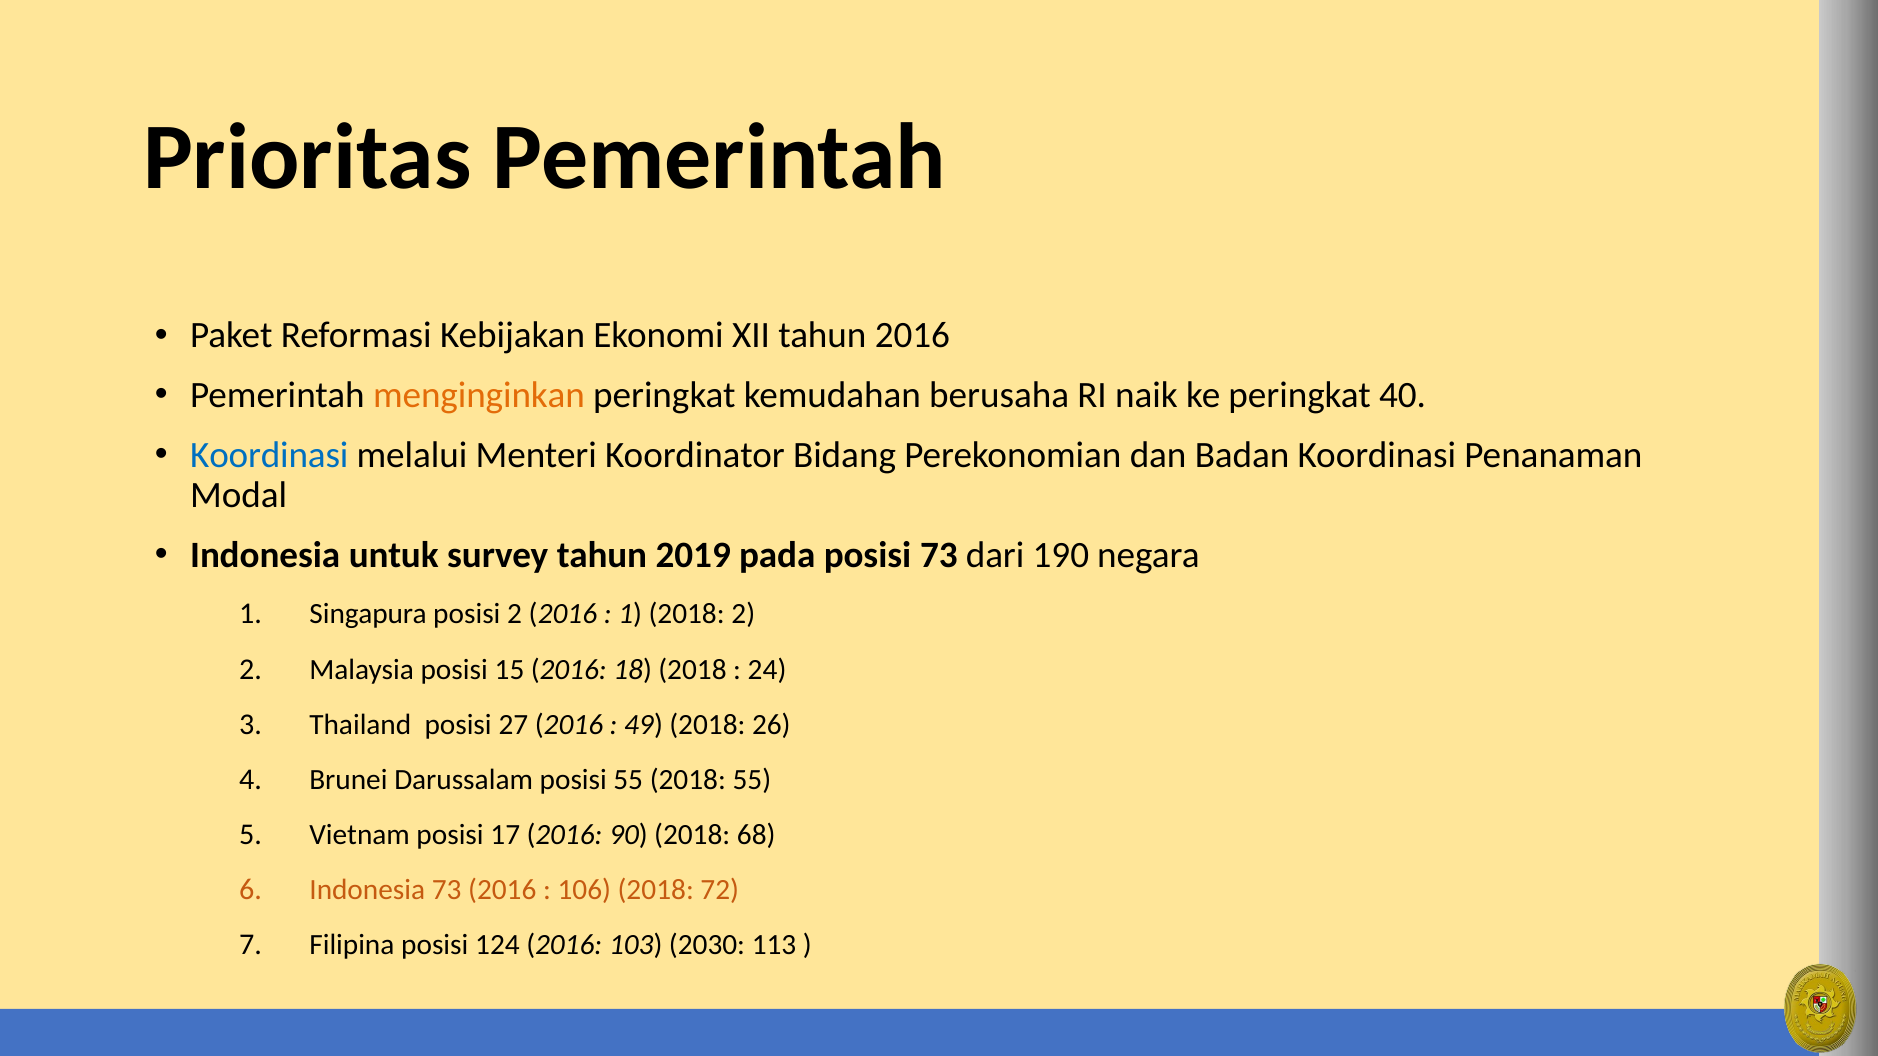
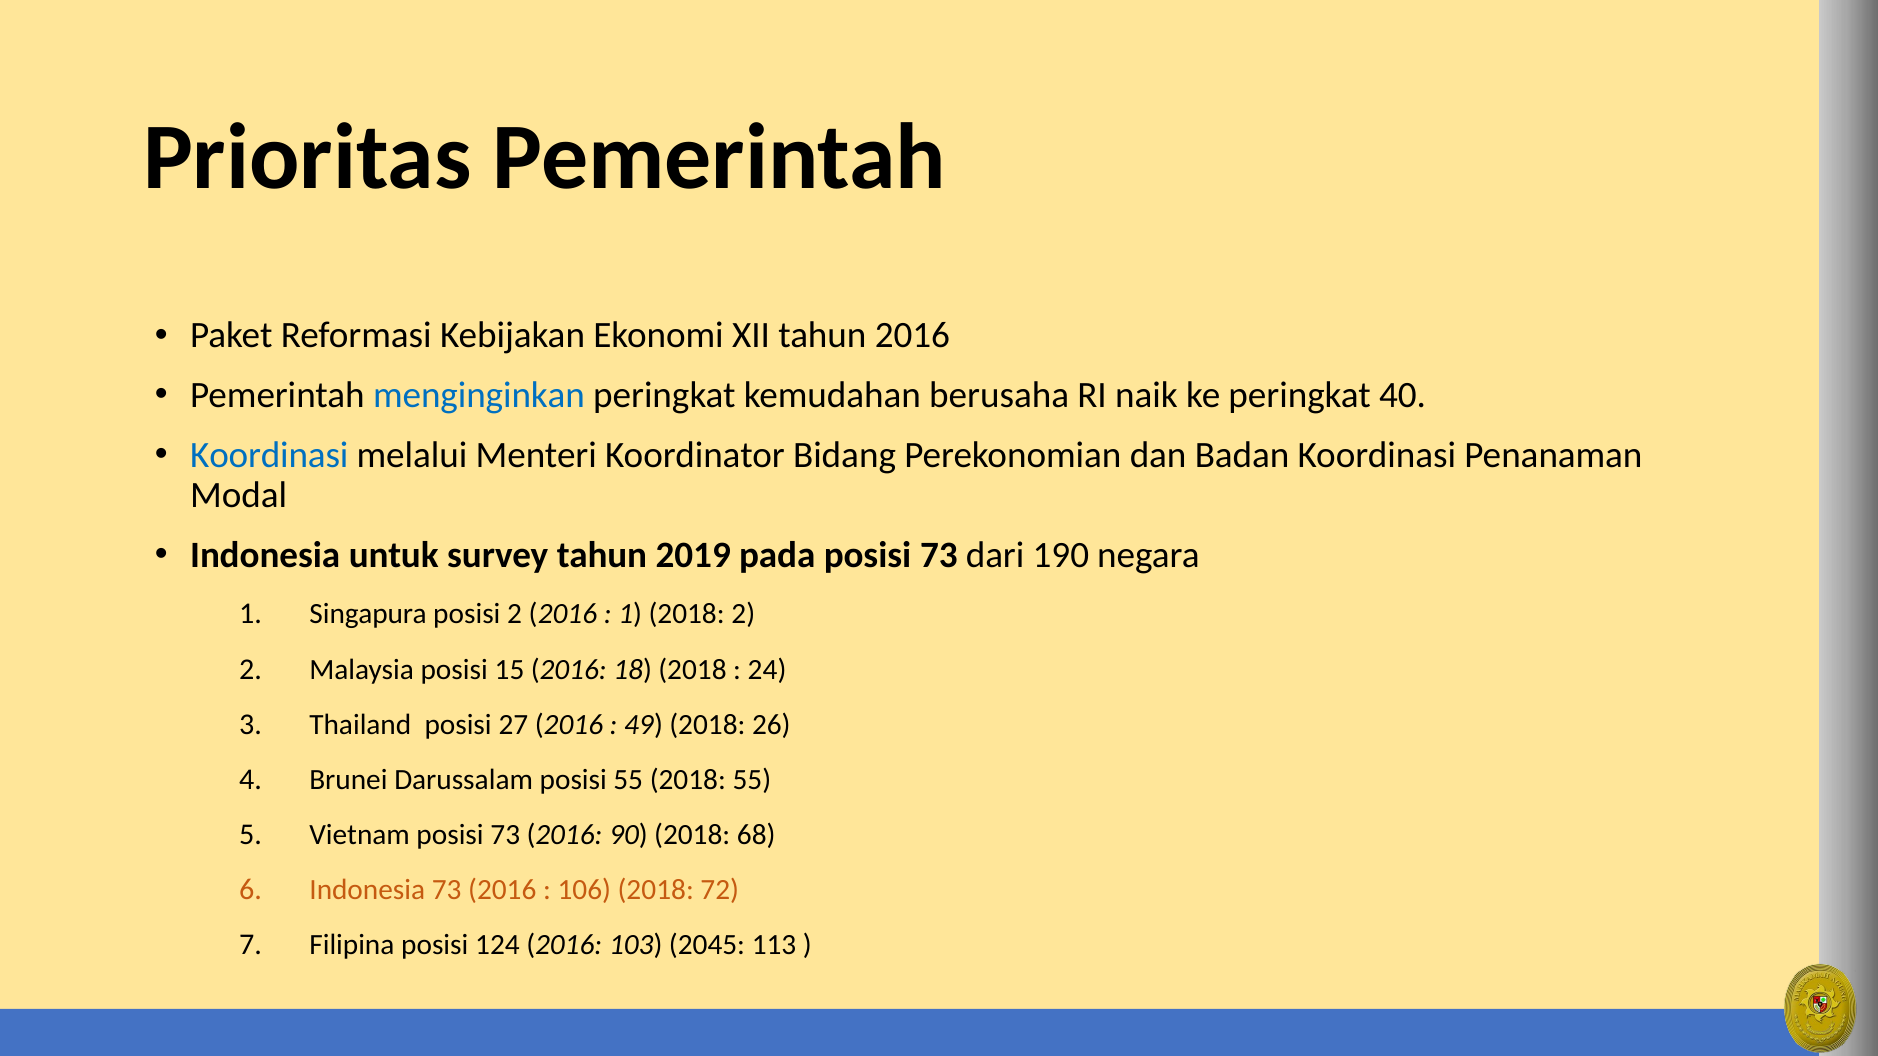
menginginkan colour: orange -> blue (479, 395)
Vietnam posisi 17: 17 -> 73 (505, 835)
2030: 2030 -> 2045 (707, 945)
